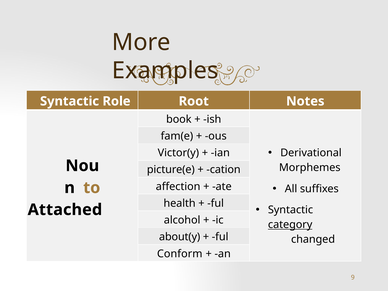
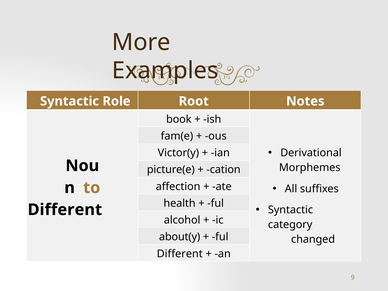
Attached: Attached -> Different (65, 210)
category underline: present -> none (290, 225)
Conform: Conform -> Different (180, 254)
